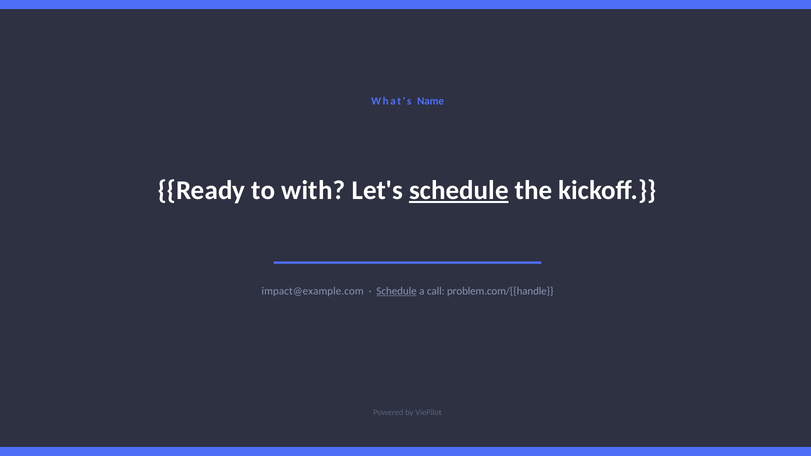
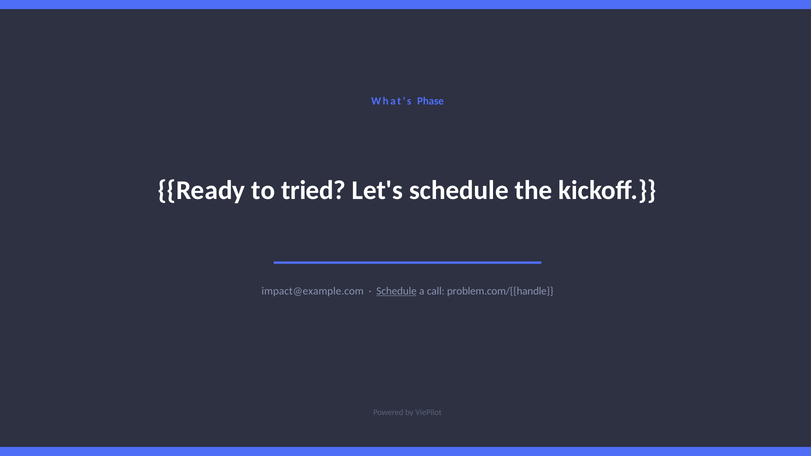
Name: Name -> Phase (431, 101)
with: with -> tried (314, 190)
schedule underline: present -> none (459, 190)
